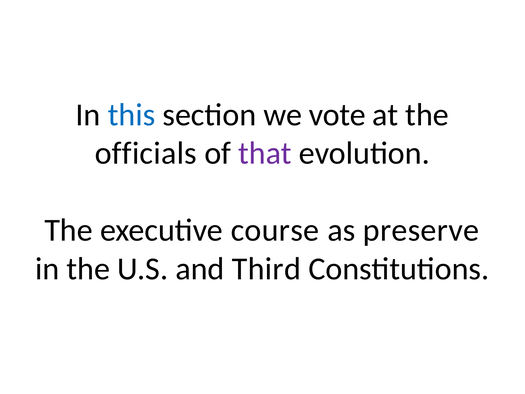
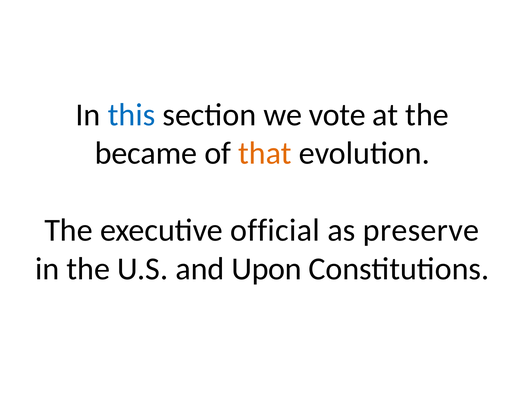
officials: officials -> became (146, 153)
that colour: purple -> orange (265, 153)
course: course -> official (275, 230)
Third: Third -> Upon (267, 269)
